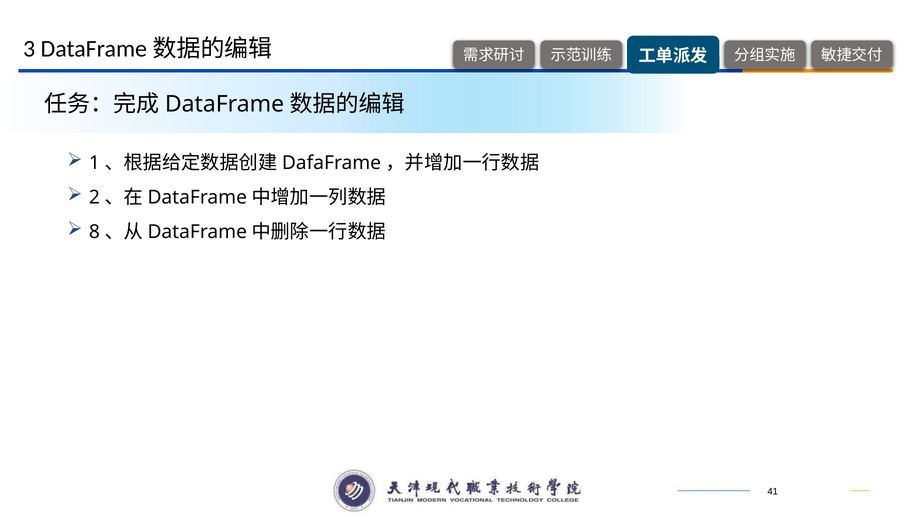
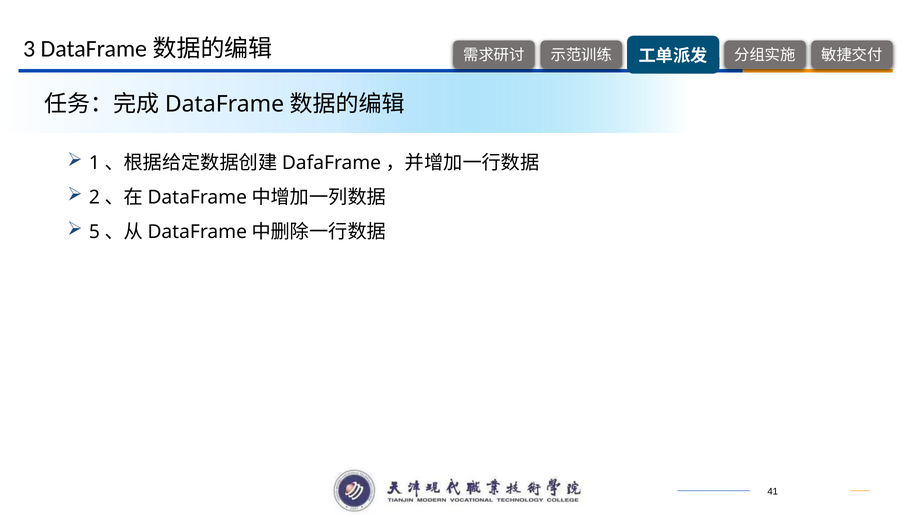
8: 8 -> 5 (94, 232)
